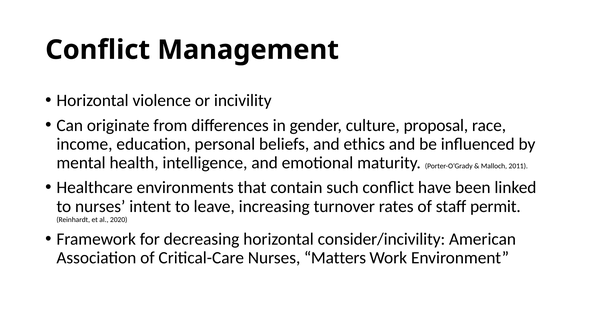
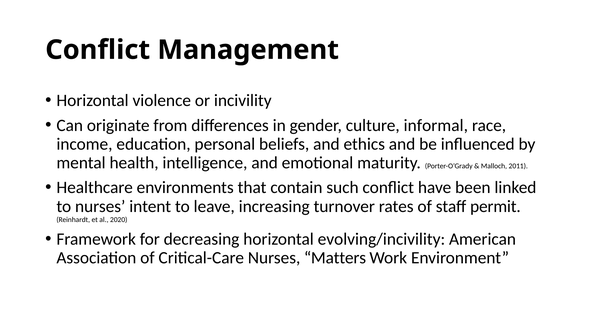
proposal: proposal -> informal (436, 125)
consider/incivility: consider/incivility -> evolving/incivility (381, 239)
